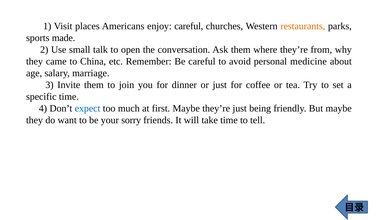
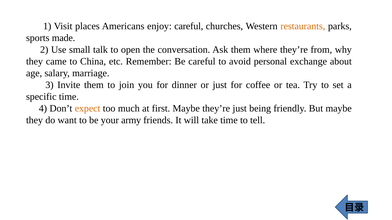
medicine: medicine -> exchange (309, 62)
expect colour: blue -> orange (88, 109)
sorry: sorry -> army (131, 120)
